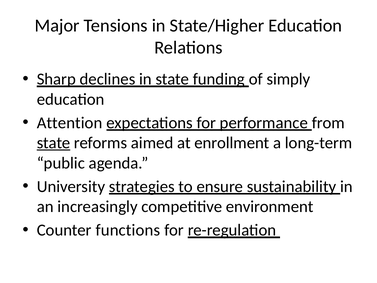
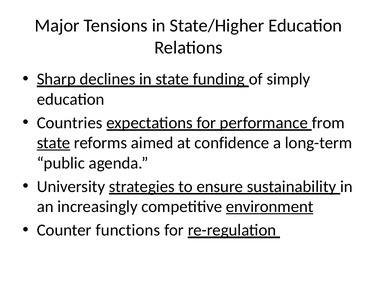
Attention: Attention -> Countries (70, 123)
enrollment: enrollment -> confidence (232, 143)
environment underline: none -> present (270, 206)
